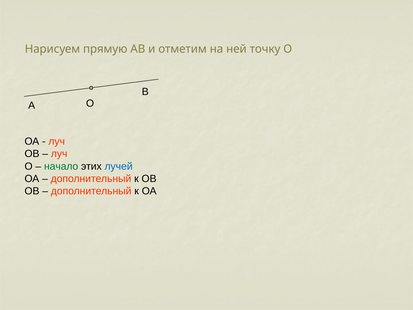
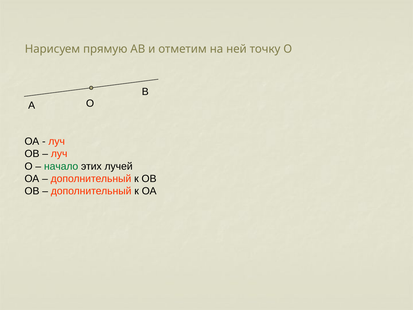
лучей colour: blue -> black (119, 166)
